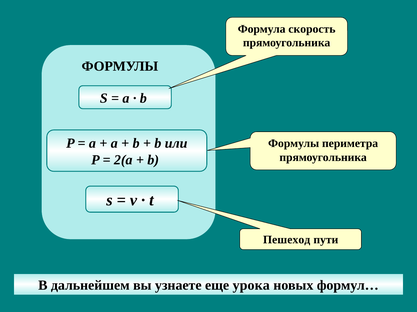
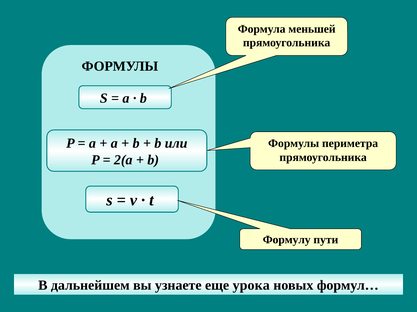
скорость: скорость -> меньшей (312, 29)
Пешеход: Пешеход -> Формулу (287, 240)
